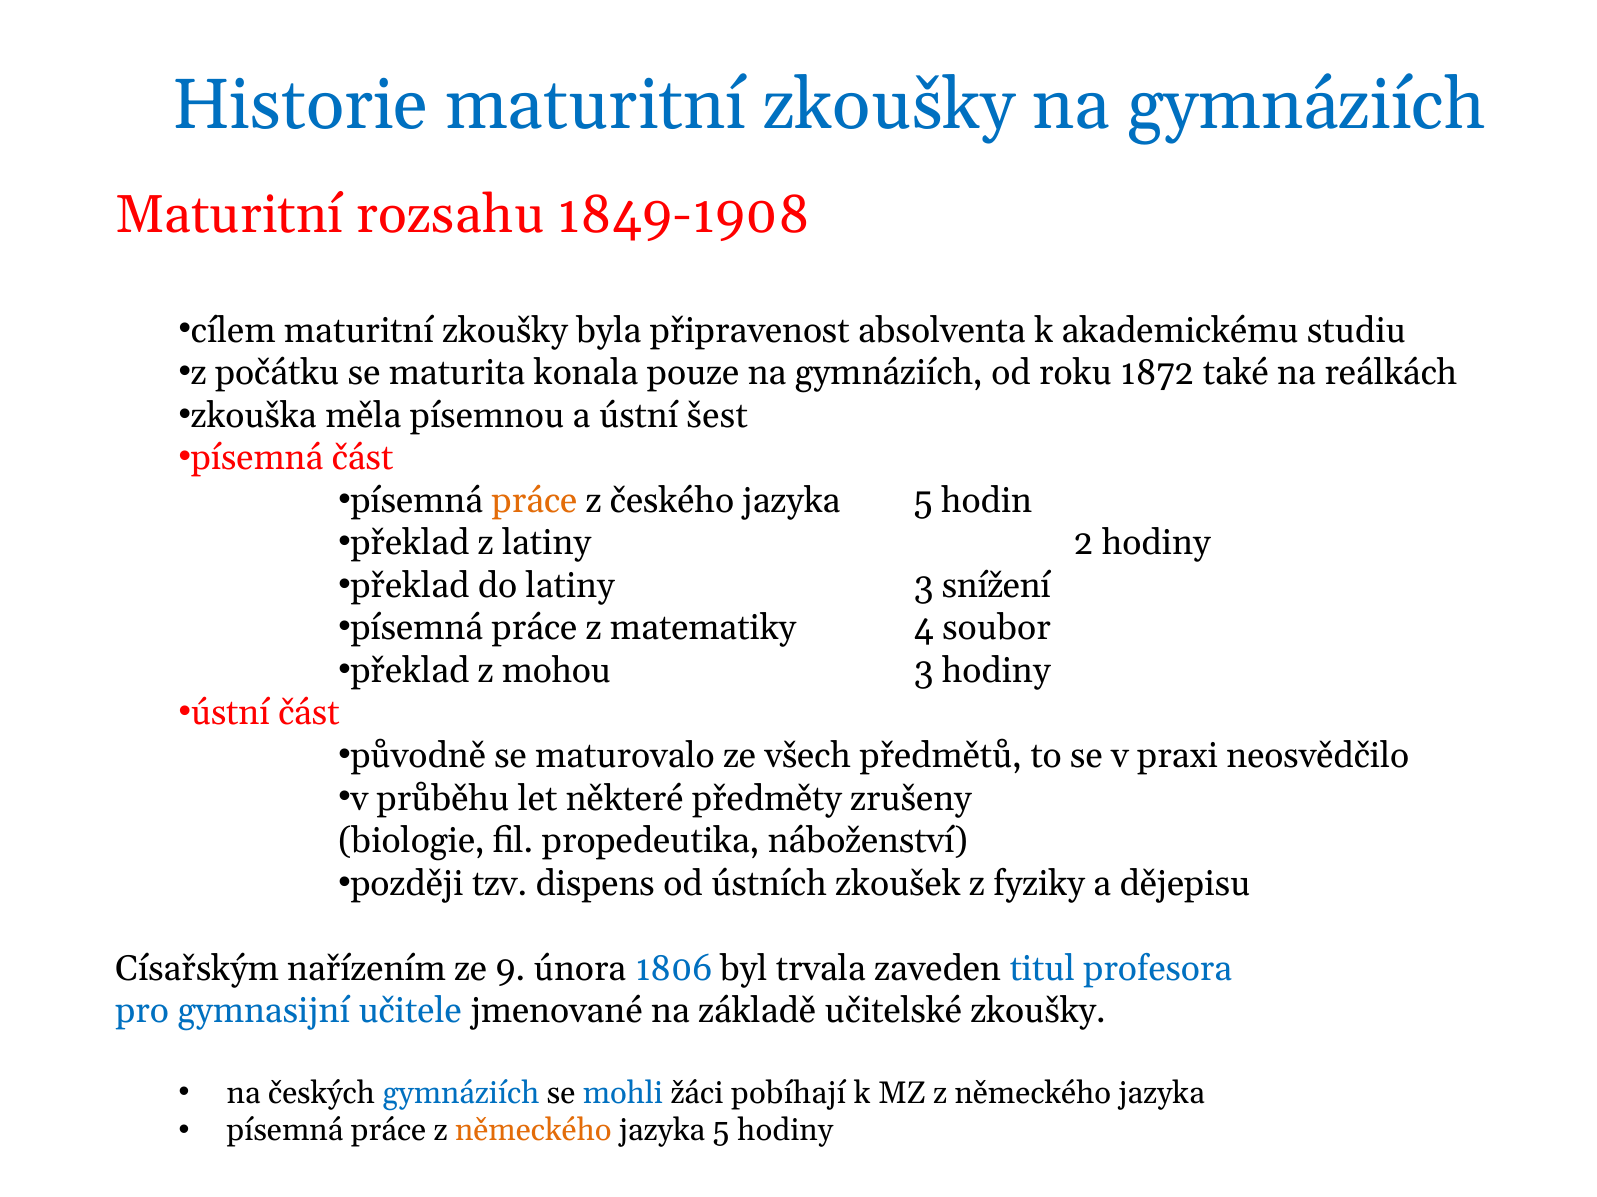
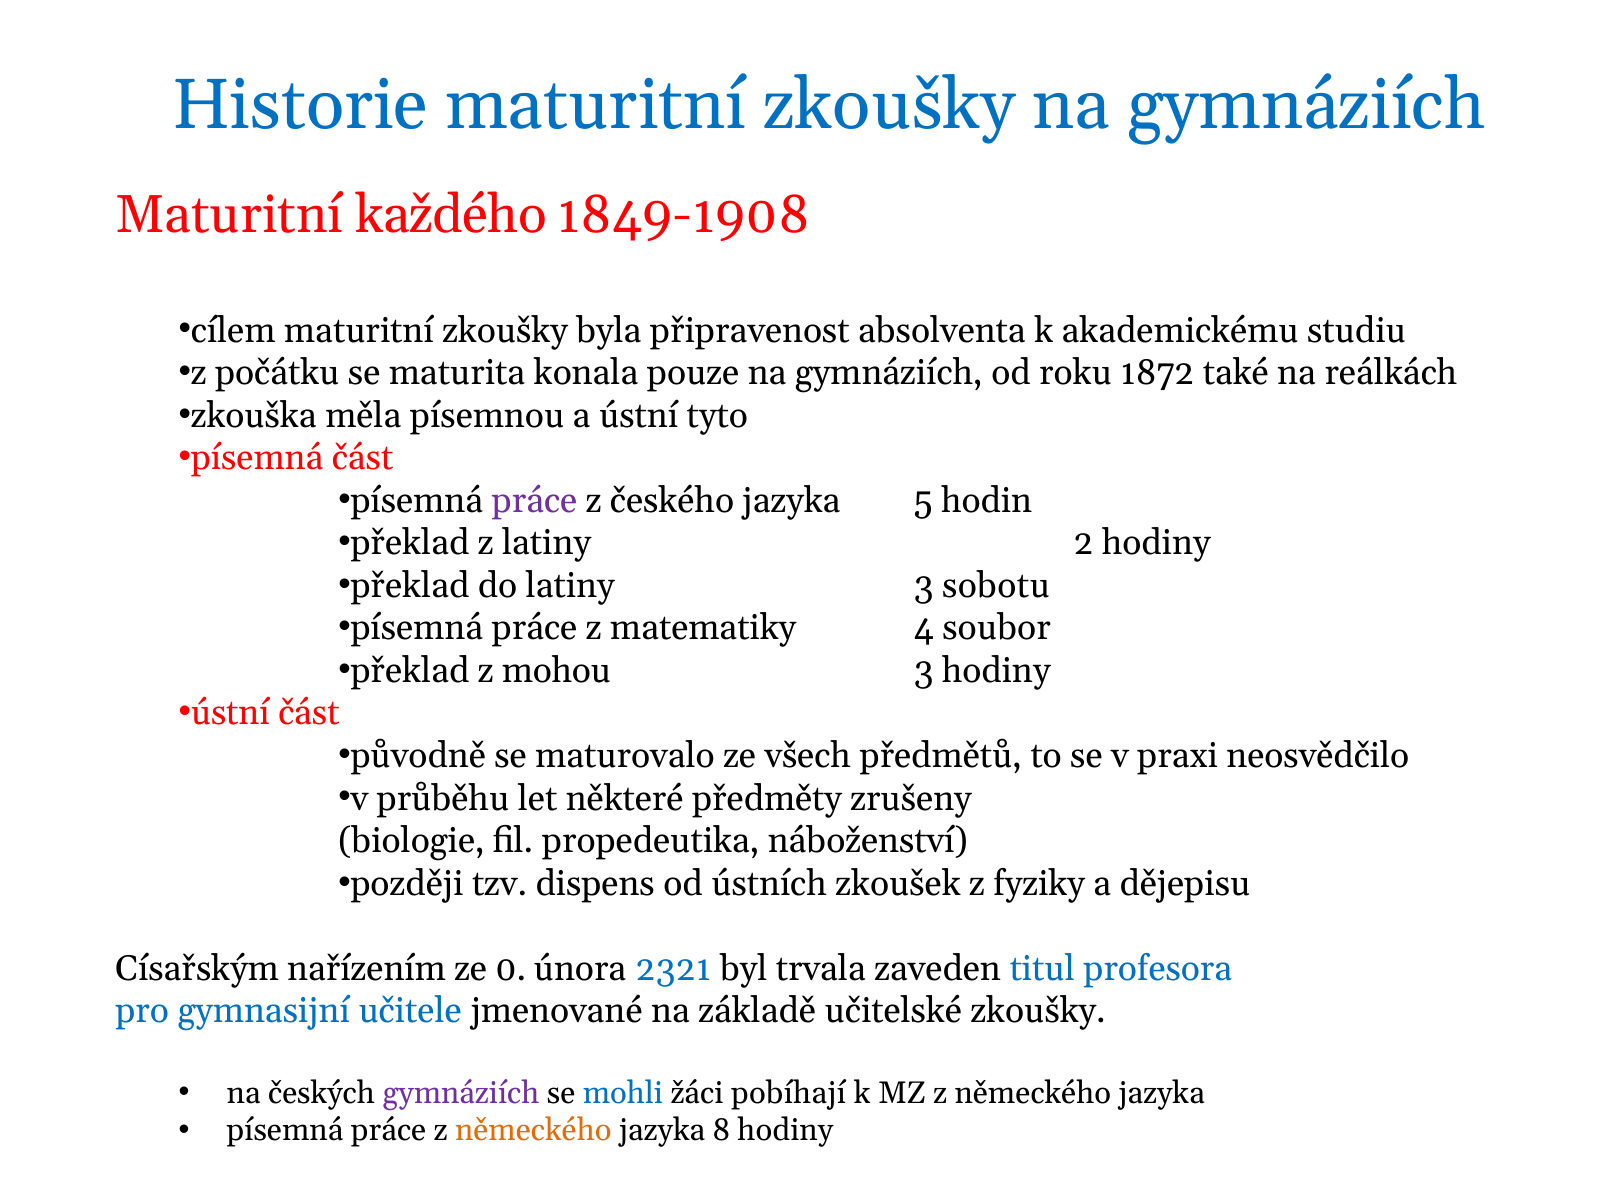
rozsahu: rozsahu -> každého (451, 215)
šest: šest -> tyto (717, 416)
práce colour: orange -> purple (535, 501)
snížení: snížení -> sobotu (996, 586)
9: 9 -> 0 (511, 969)
1806: 1806 -> 2321 (673, 969)
gymnáziích colour: blue -> purple (461, 1094)
5: 5 -> 8 (721, 1131)
